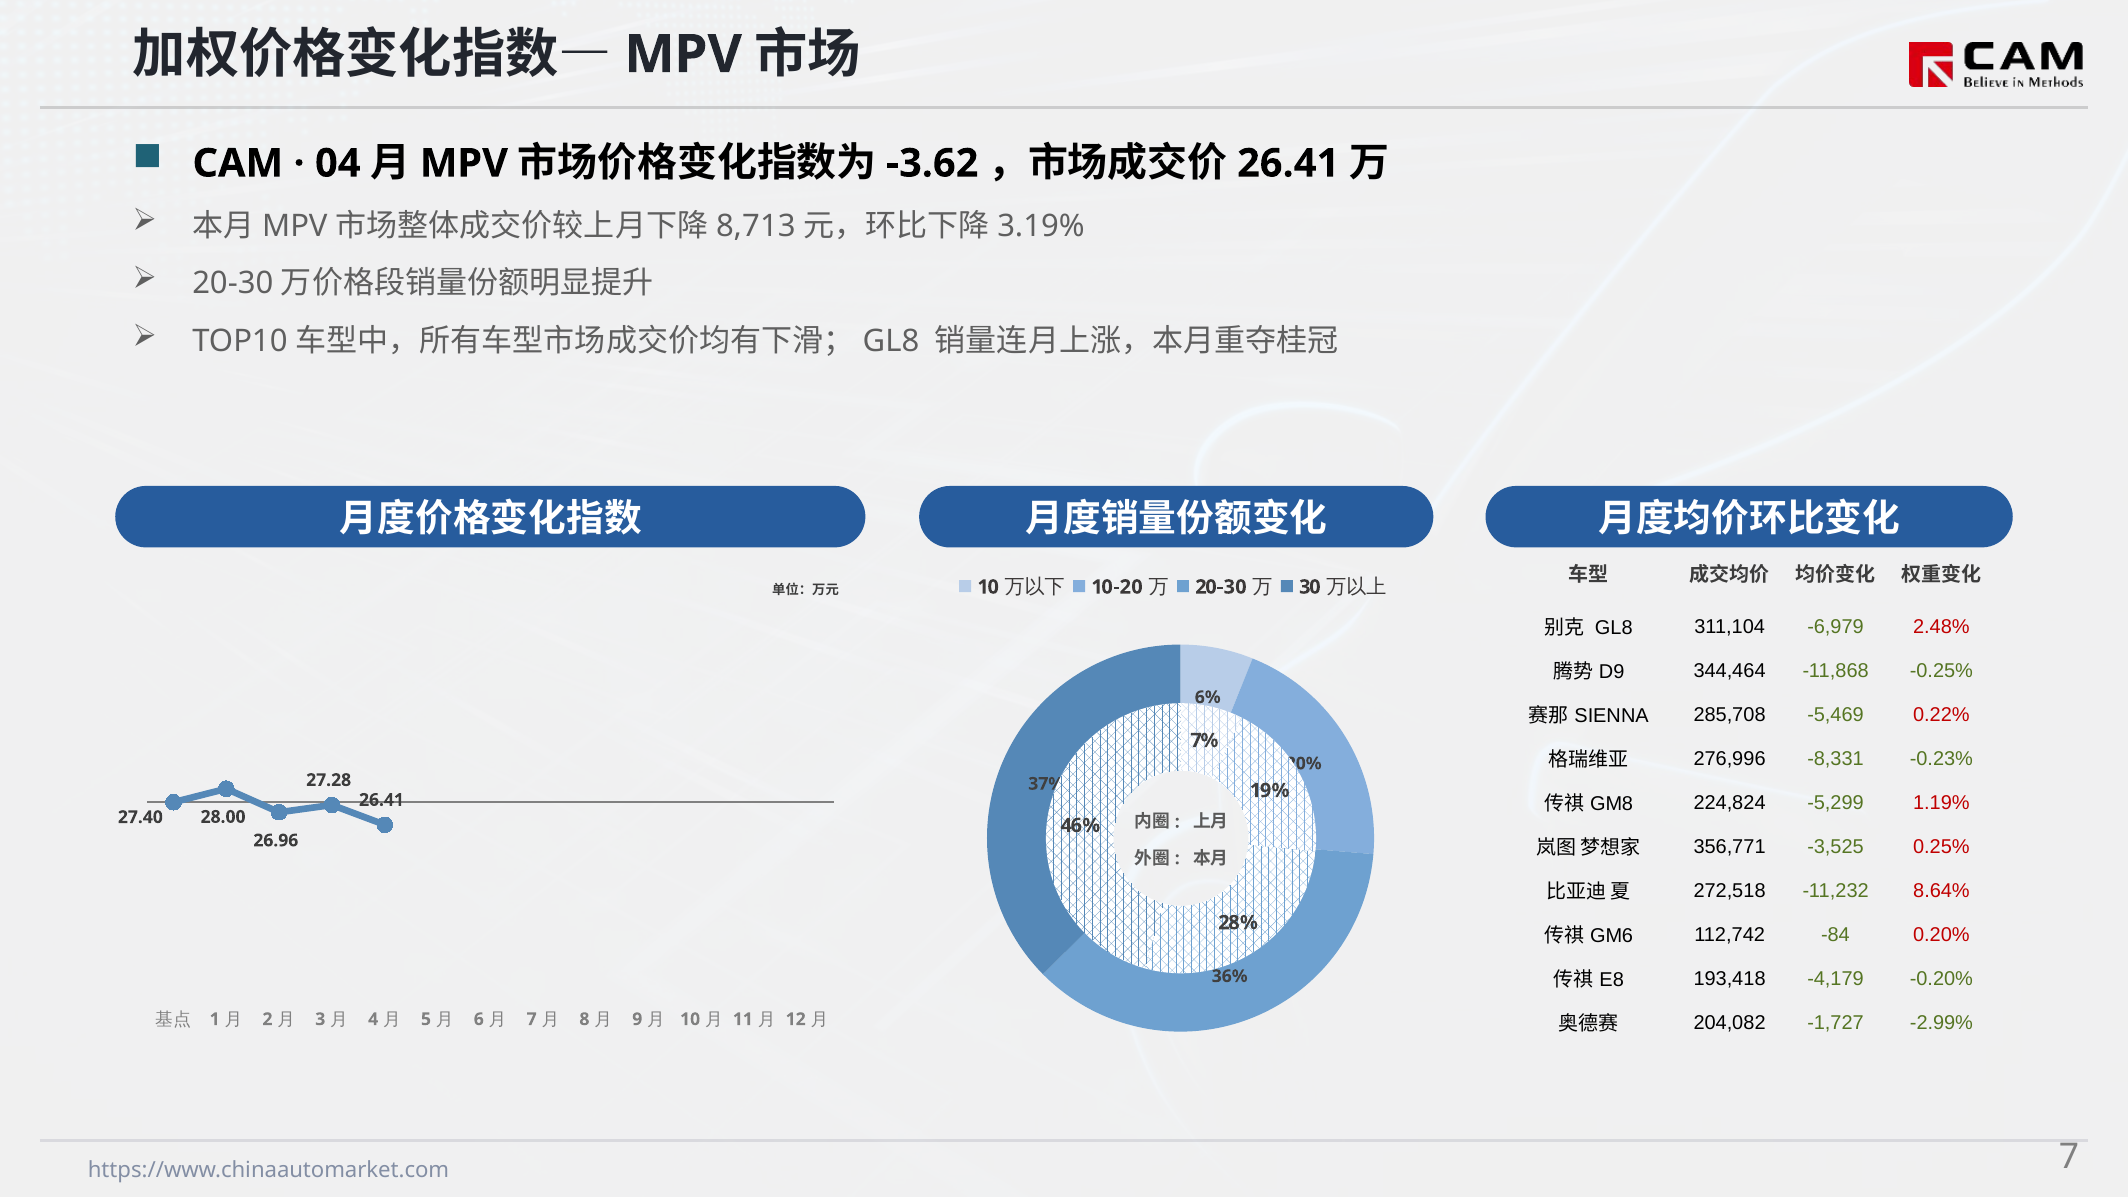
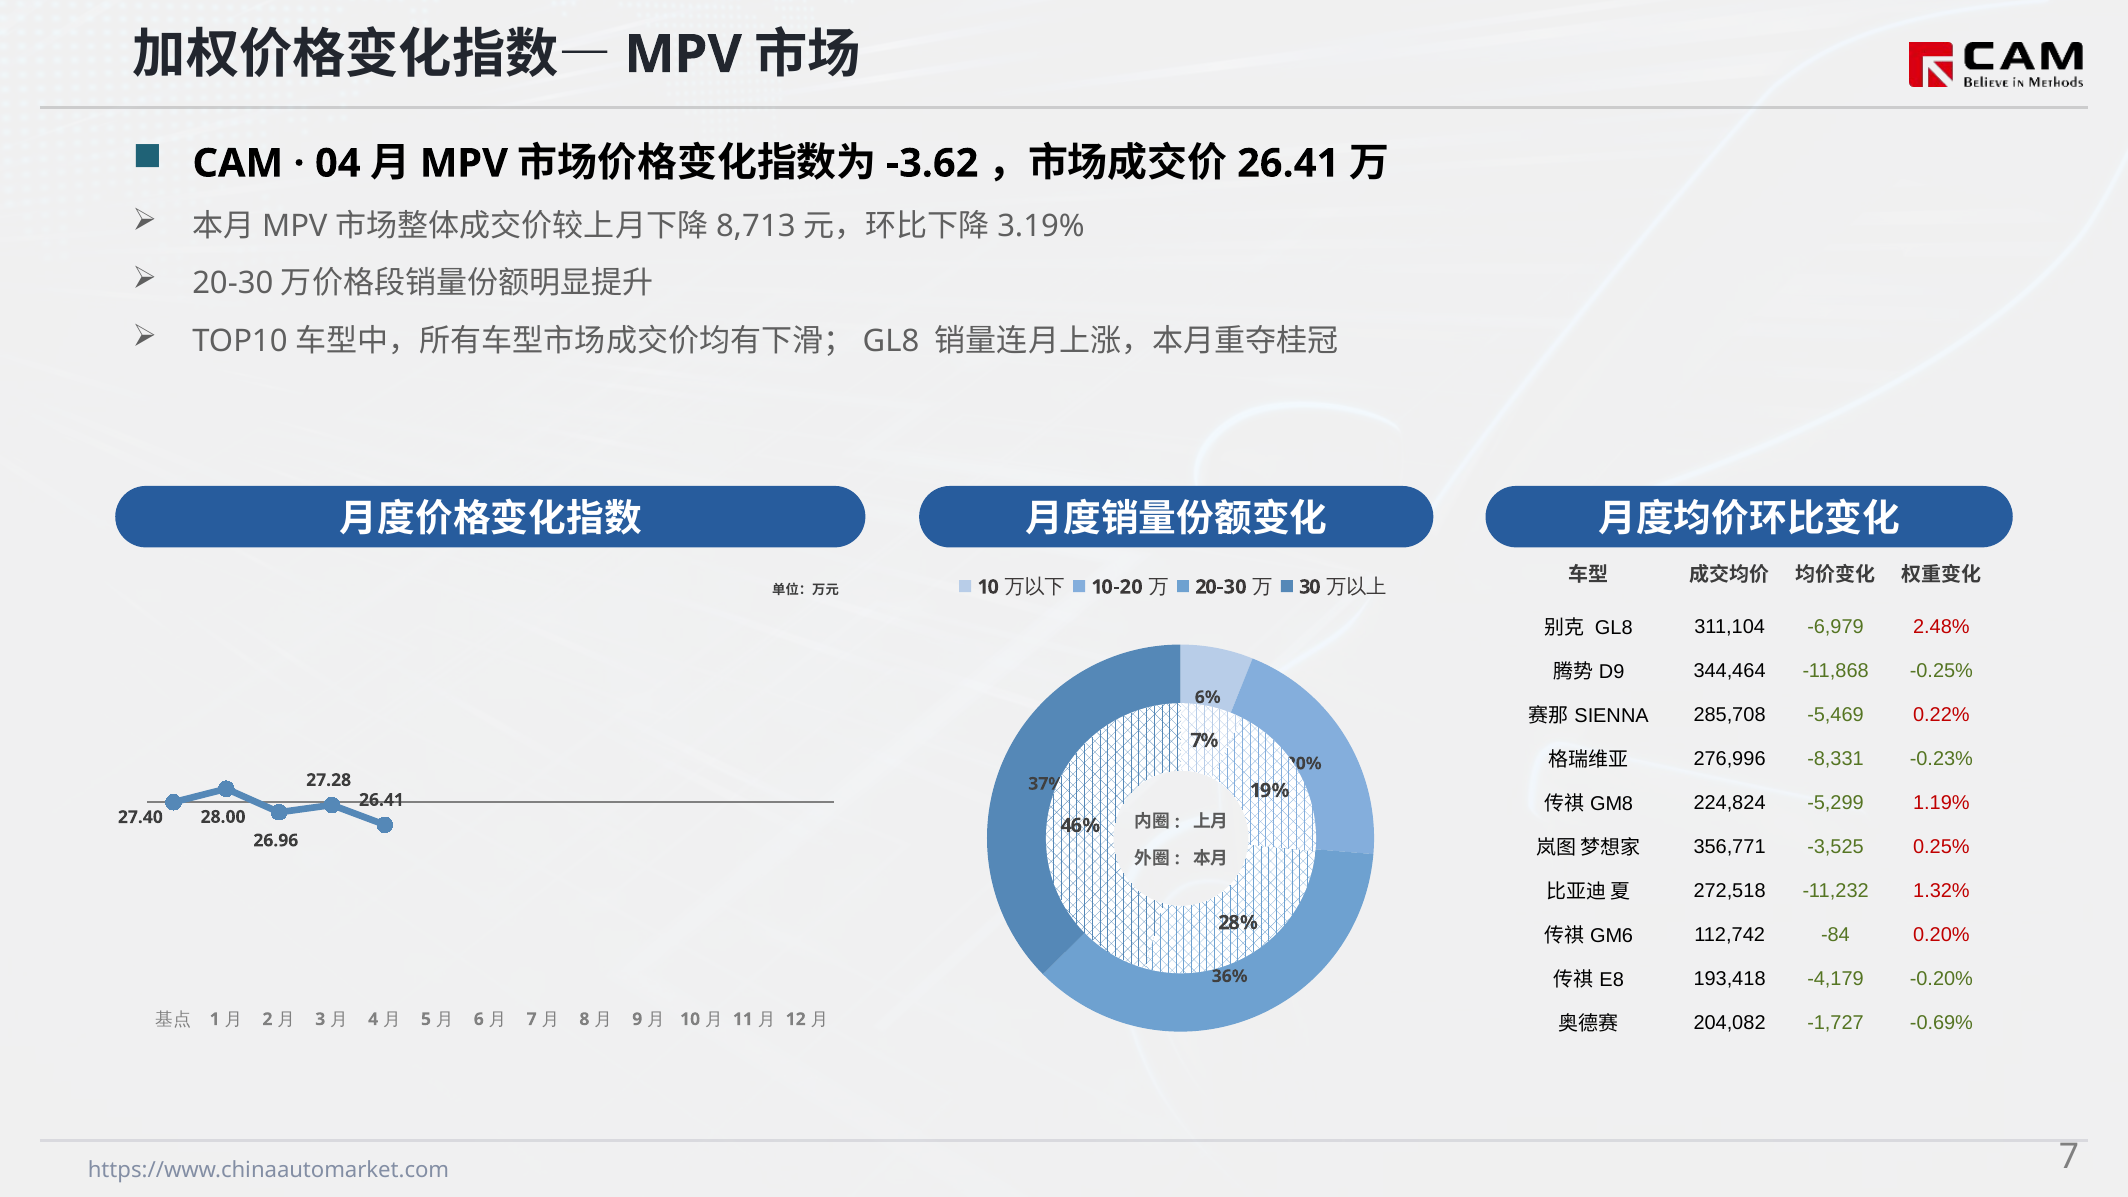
8.64%: 8.64% -> 1.32% (1941, 890)
-2.99%: -2.99% -> -0.69% (1941, 1022)
